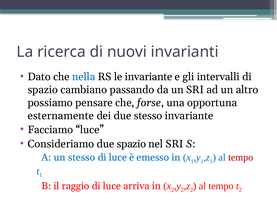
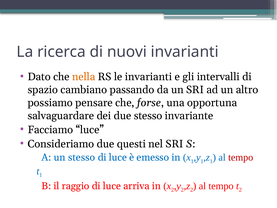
nella colour: blue -> orange (84, 77)
le invariante: invariante -> invarianti (148, 77)
esternamente: esternamente -> salvaguardare (61, 116)
due spazio: spazio -> questi (131, 144)
